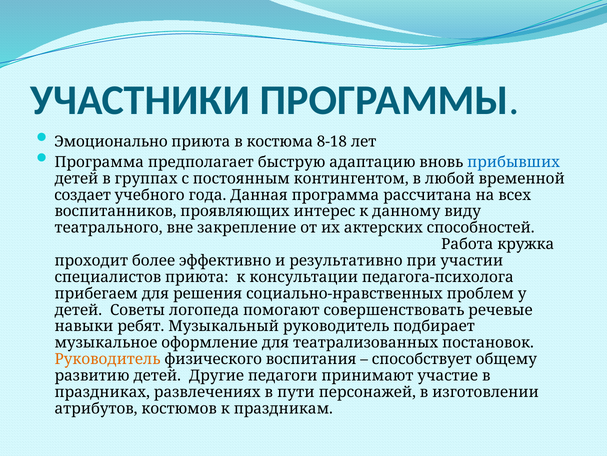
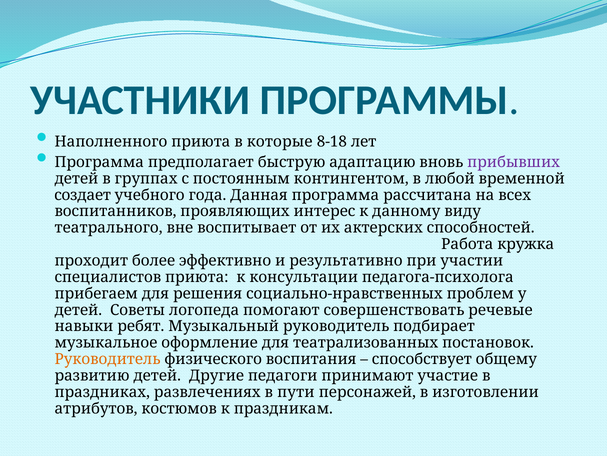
Эмоционально: Эмоционально -> Наполненного (111, 142)
костюма: костюма -> которые (280, 142)
прибывших colour: blue -> purple (514, 162)
закрепление: закрепление -> воспитывает (247, 228)
